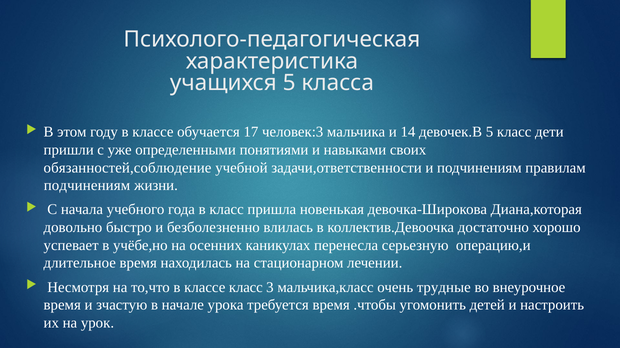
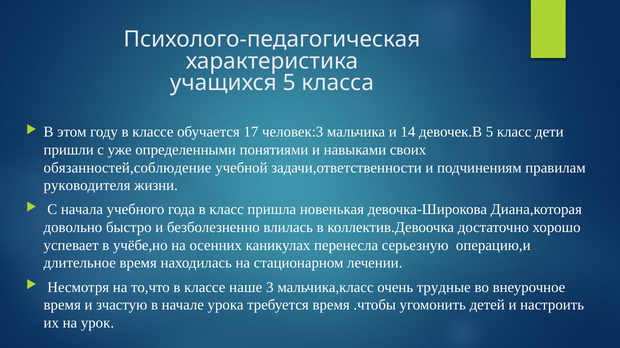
подчинениям: подчинениям -> руководителя (87, 186)
классе класс: класс -> наше (246, 288)
